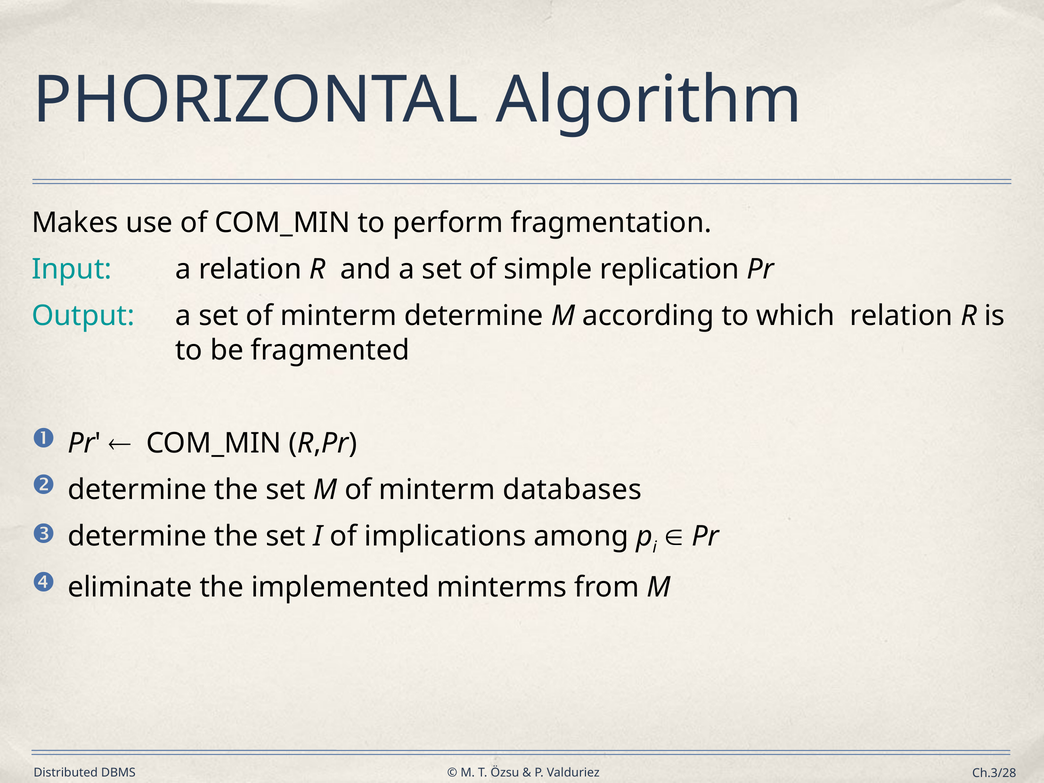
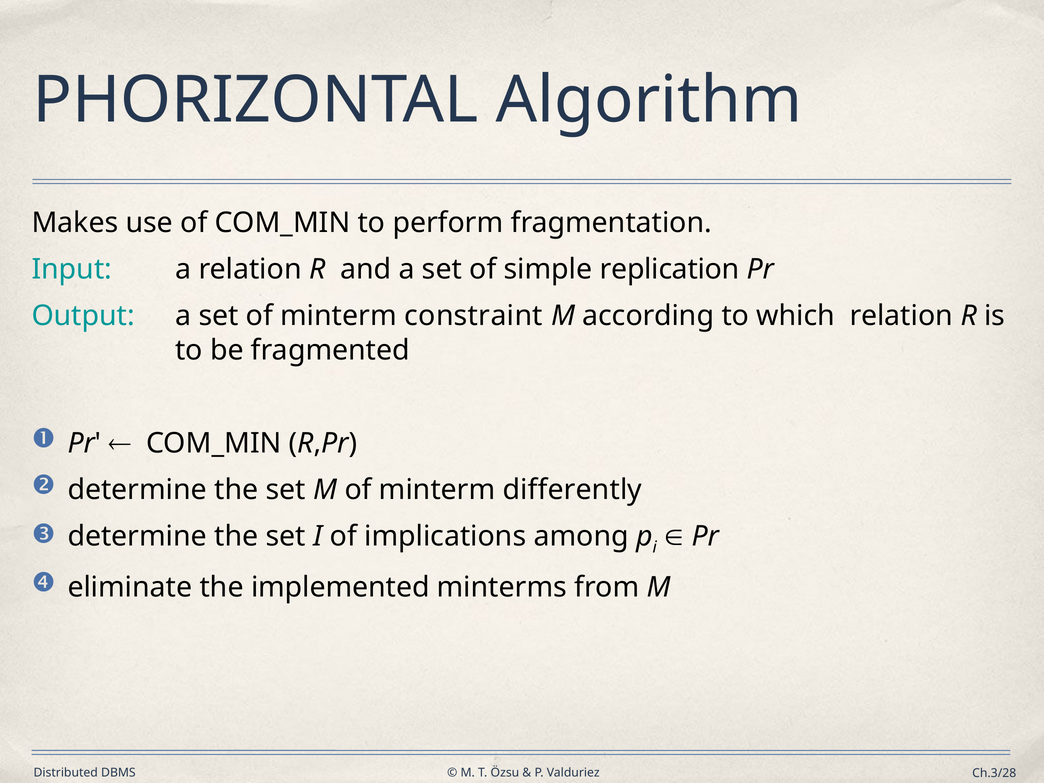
minterm determine: determine -> constraint (474, 316)
databases: databases -> differently (572, 490)
